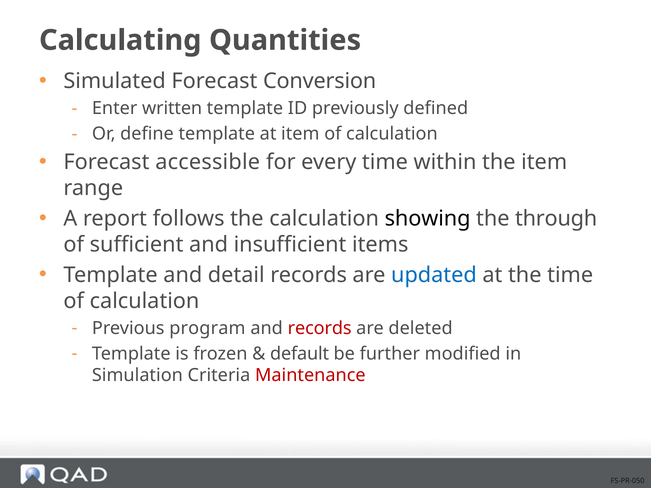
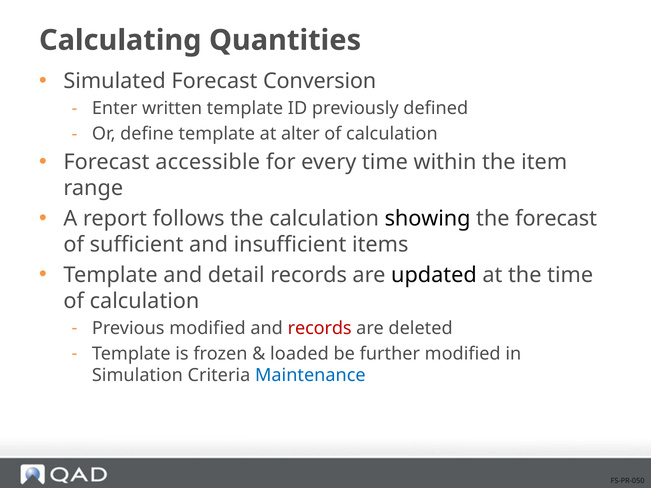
at item: item -> alter (300, 134)
the through: through -> forecast (556, 219)
updated colour: blue -> black (434, 275)
Previous program: program -> modified (207, 328)
default: default -> loaded (299, 354)
Maintenance colour: red -> blue (310, 375)
